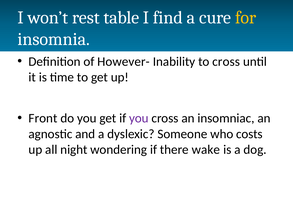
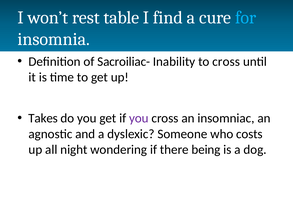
for colour: yellow -> light blue (246, 18)
However-: However- -> Sacroiliac- (124, 61)
Front: Front -> Takes (43, 118)
wake: wake -> being (206, 149)
